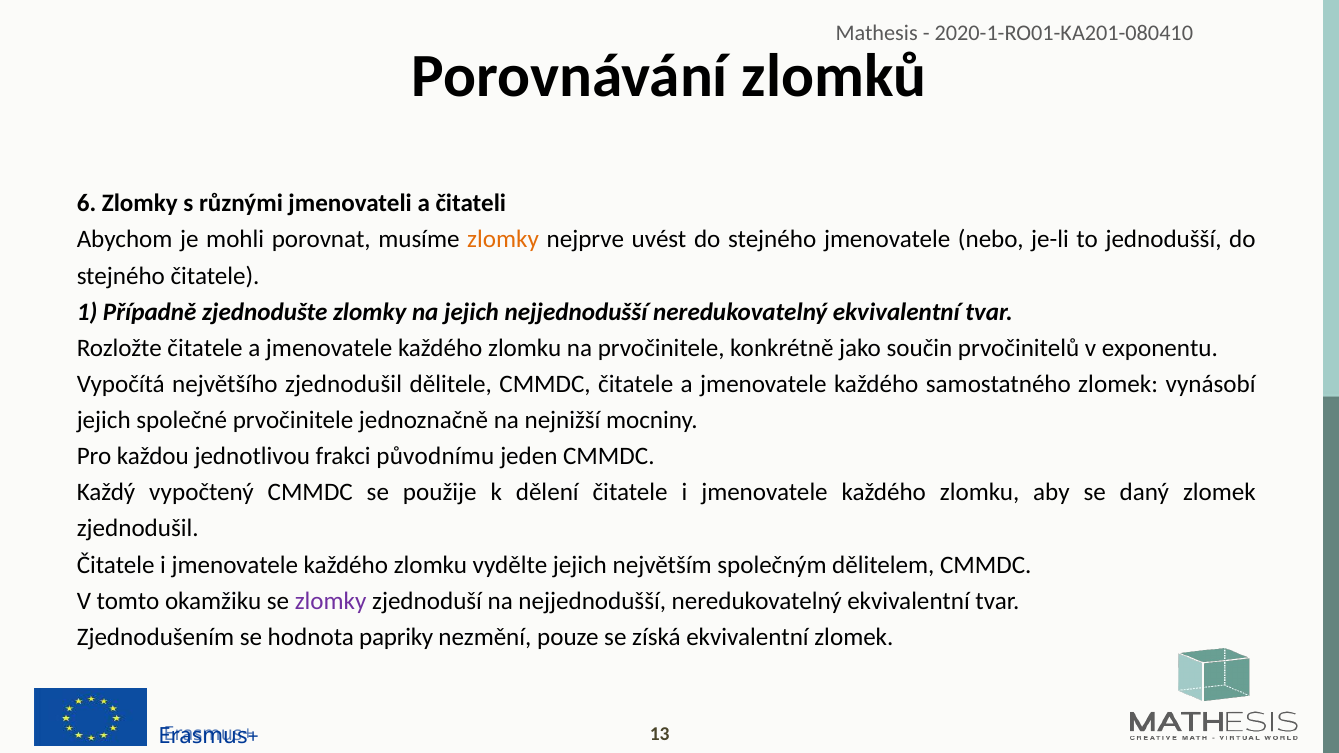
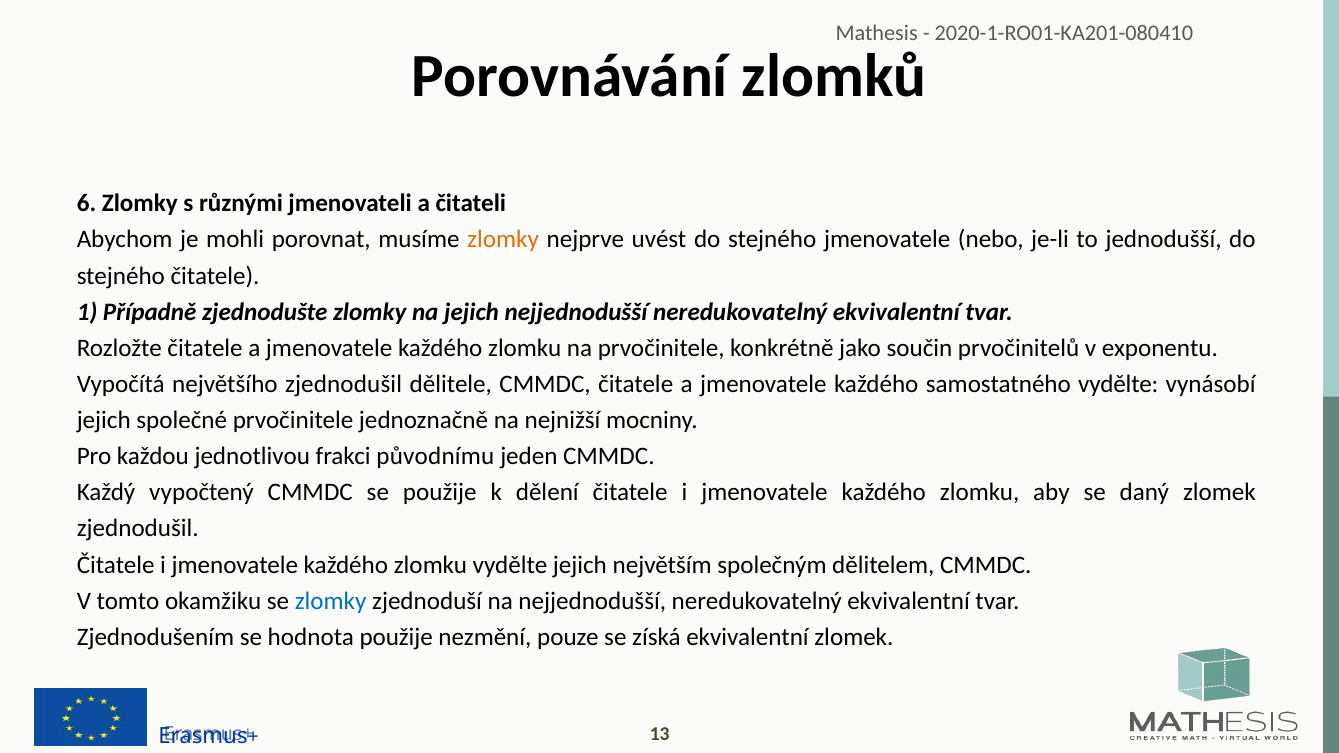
samostatného zlomek: zlomek -> vydělte (1118, 384)
zlomky colour: purple -> blue (331, 601)
hodnota papriky: papriky -> použije (396, 637)
